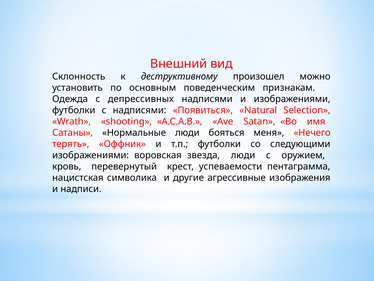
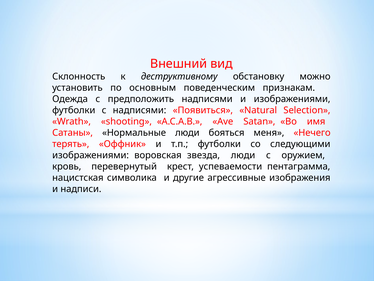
произошел: произошел -> обстановку (259, 76)
депрессивных: депрессивных -> предположить (141, 99)
